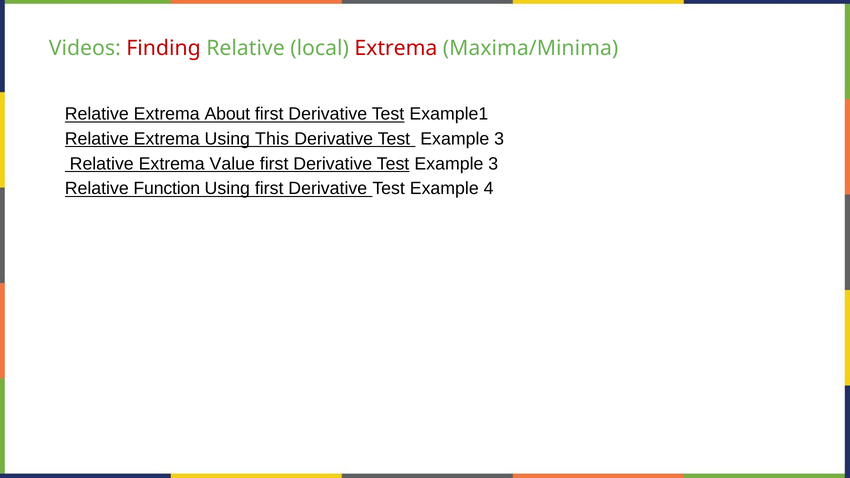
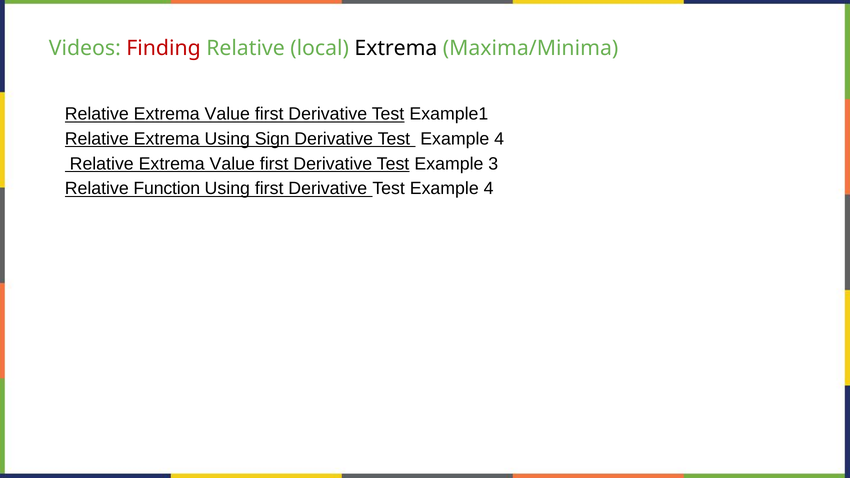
Extrema colour: red -> black (396, 48)
About: About -> Value (227, 114)
This: This -> Sign (272, 139)
3: 3 -> 4 (499, 139)
